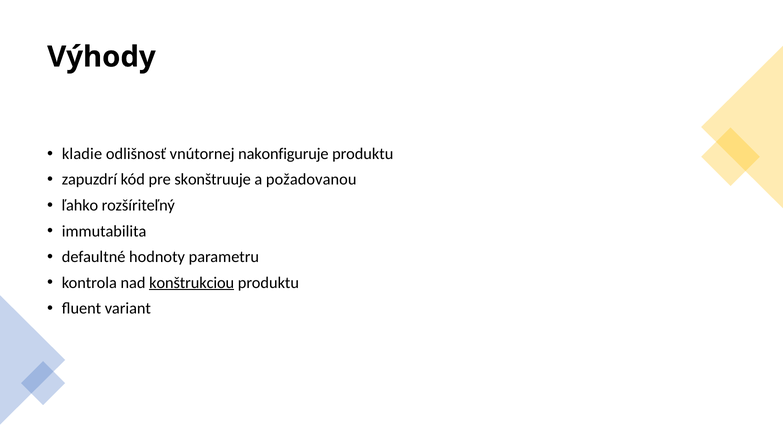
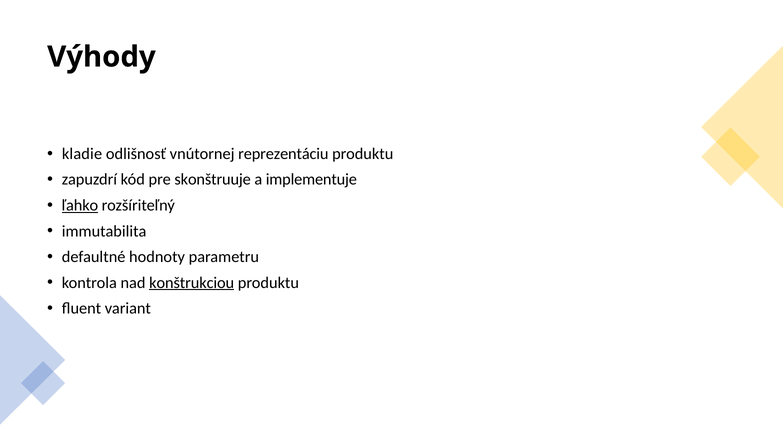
nakonfiguruje: nakonfiguruje -> reprezentáciu (283, 154)
požadovanou: požadovanou -> implementuje (311, 180)
ľahko underline: none -> present (80, 206)
